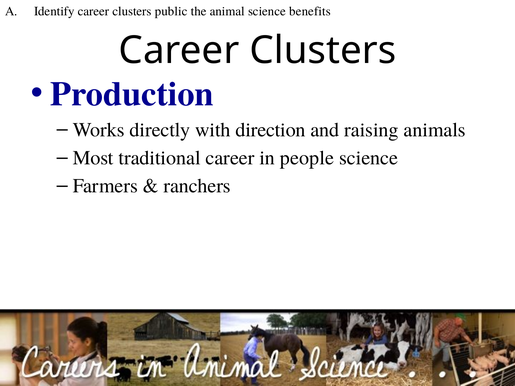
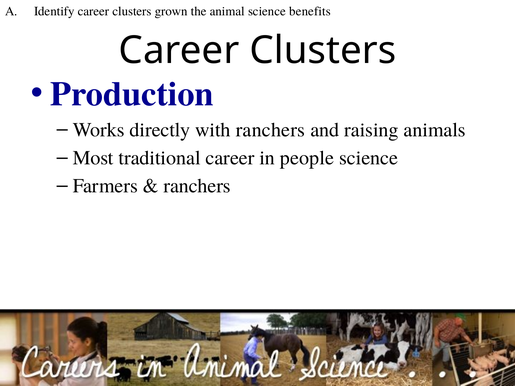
public: public -> grown (171, 11)
with direction: direction -> ranchers (270, 130)
